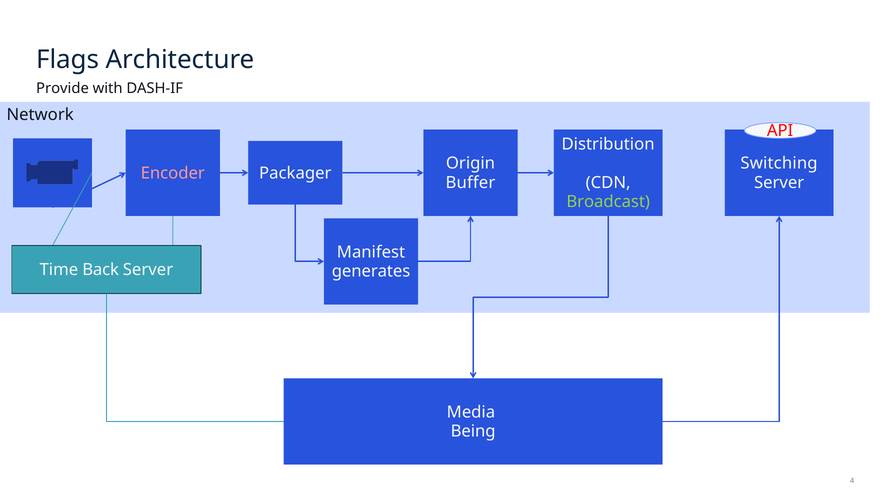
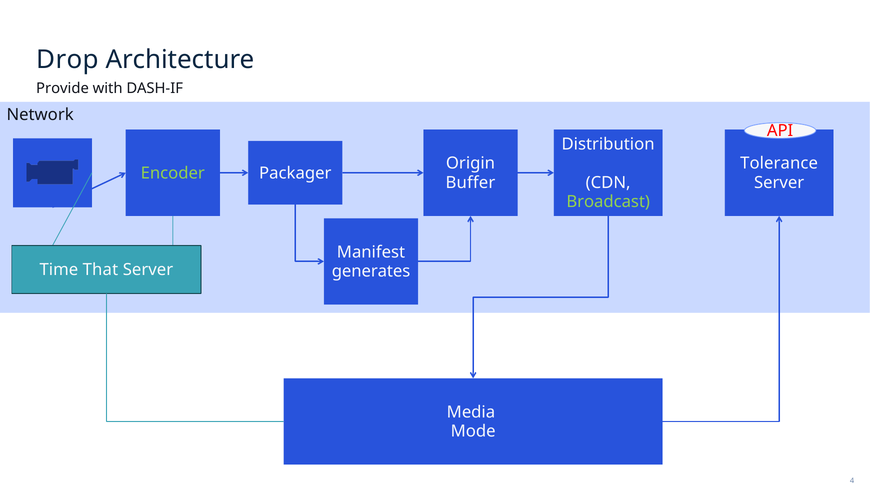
Flags: Flags -> Drop (68, 60)
Switching: Switching -> Tolerance (779, 163)
Encoder colour: pink -> light green (173, 173)
Back: Back -> That (100, 270)
Being: Being -> Mode (473, 432)
